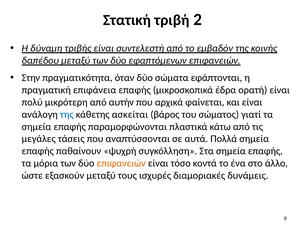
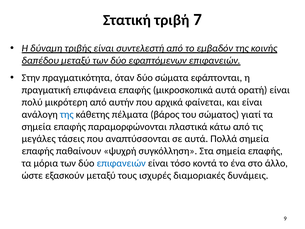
2: 2 -> 7 (198, 19)
μικροσκοπικά έδρα: έδρα -> αυτά (226, 90)
ασκείται: ασκείται -> πέλματα (130, 114)
επιφανειών colour: orange -> blue (121, 163)
